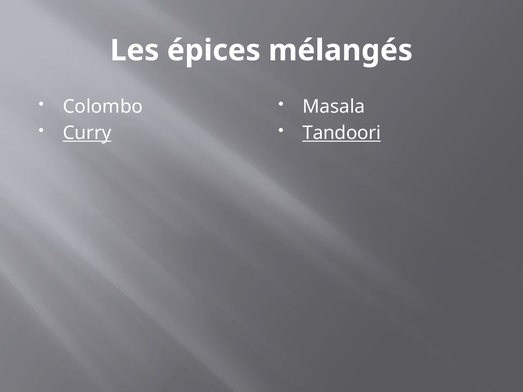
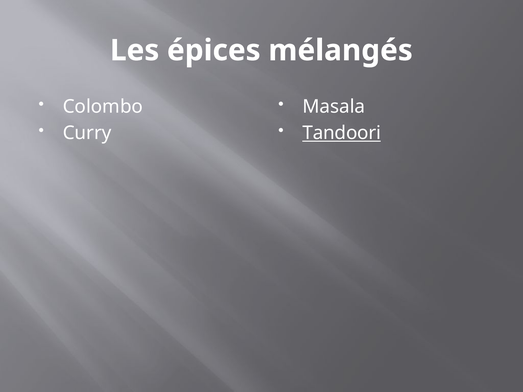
Curry underline: present -> none (87, 133)
